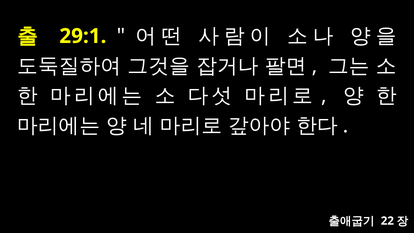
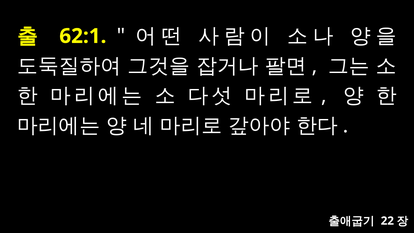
29:1: 29:1 -> 62:1 (83, 36)
